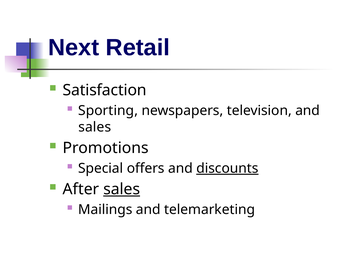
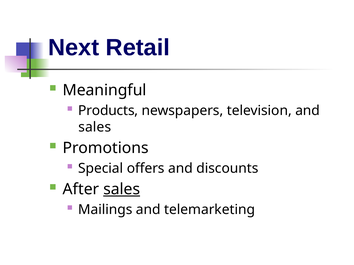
Satisfaction: Satisfaction -> Meaningful (105, 90)
Sporting: Sporting -> Products (108, 111)
discounts underline: present -> none (227, 169)
